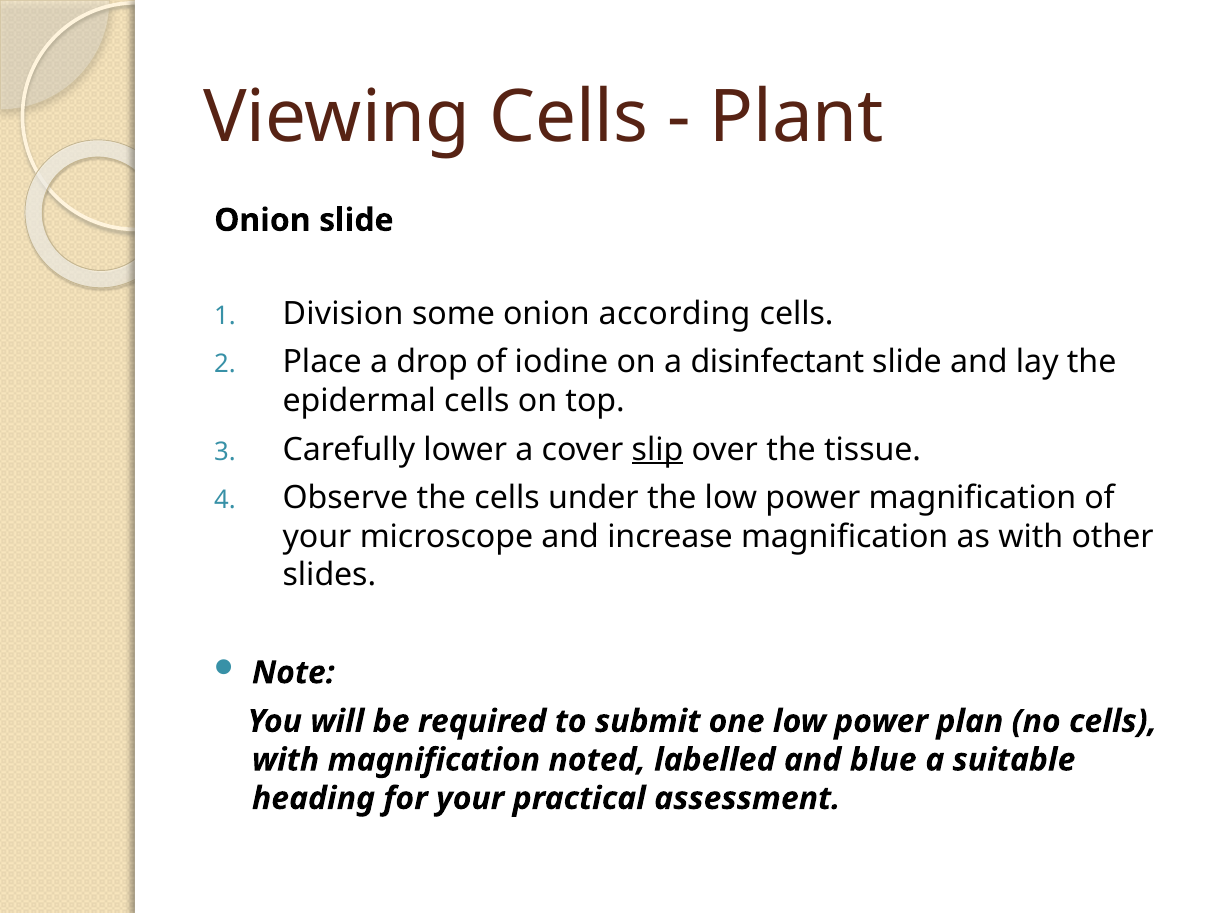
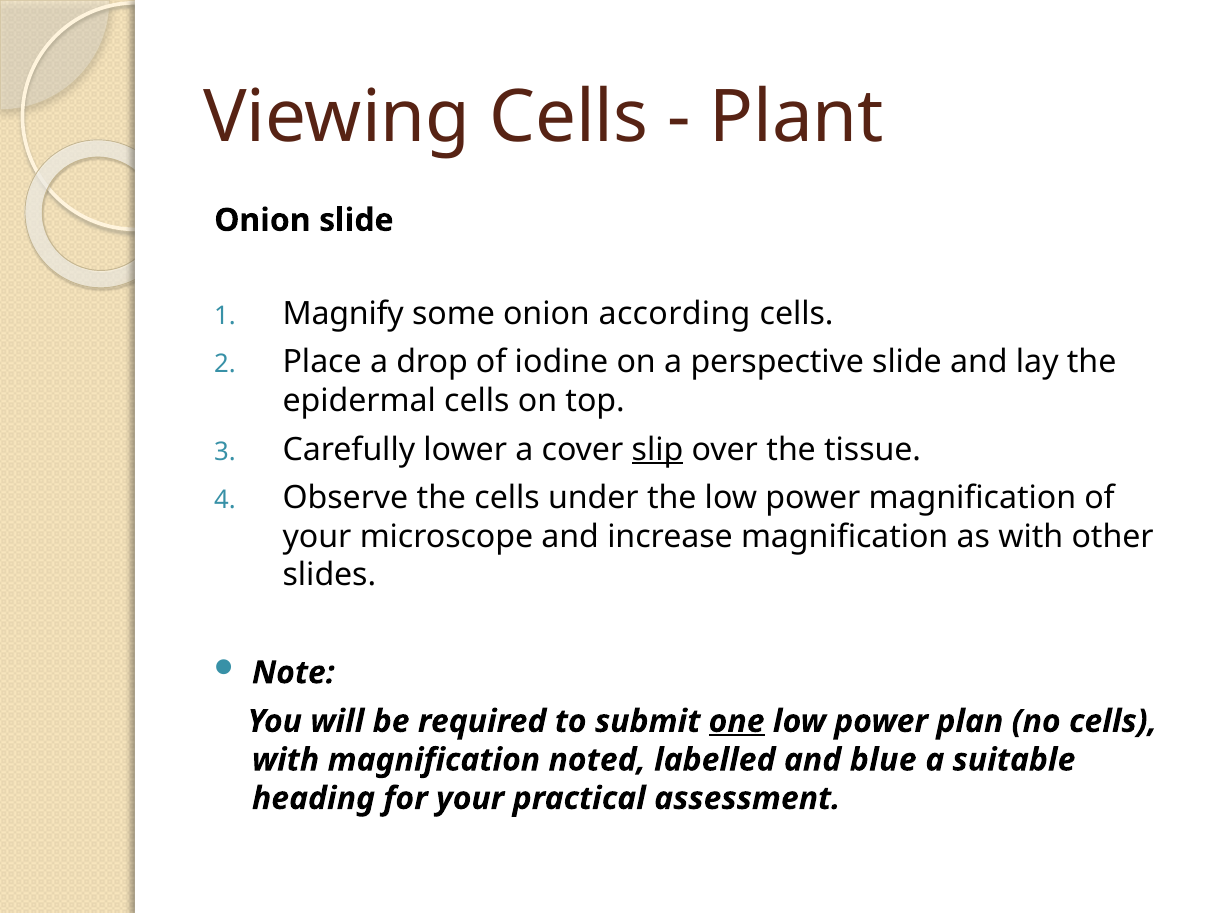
Division: Division -> Magnify (343, 314)
disinfectant: disinfectant -> perspective (777, 363)
one underline: none -> present (737, 722)
